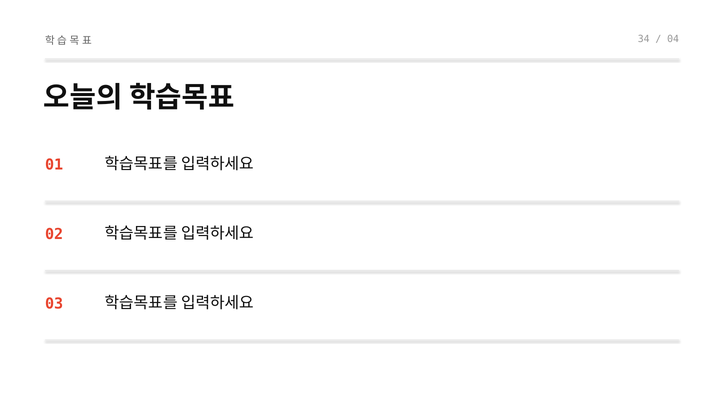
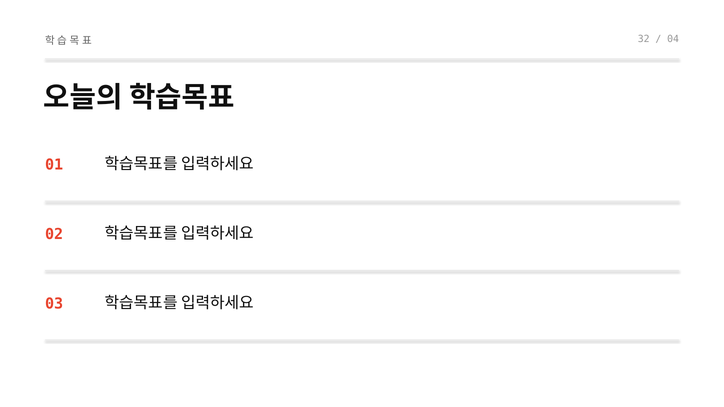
34: 34 -> 32 (644, 39)
